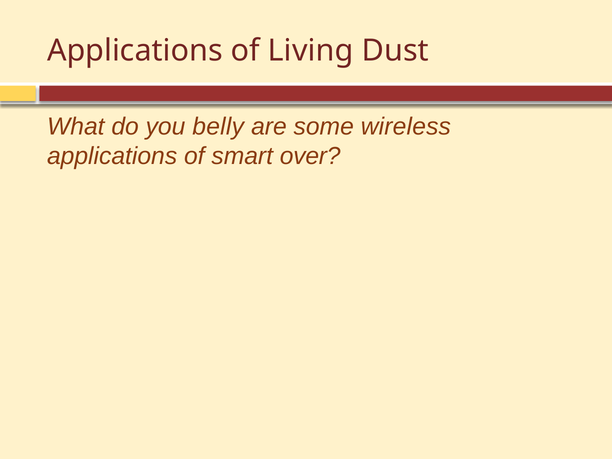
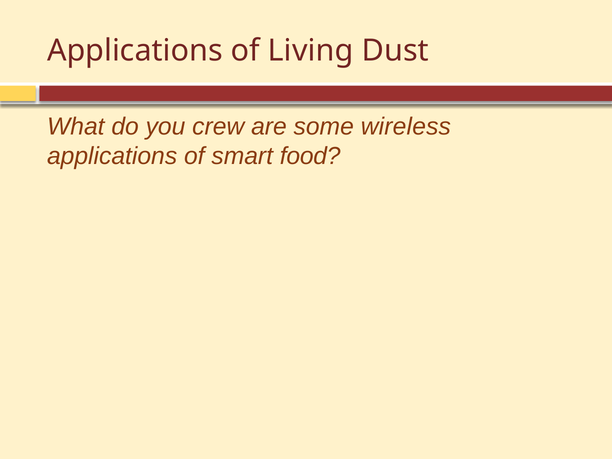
belly: belly -> crew (218, 127)
over: over -> food (310, 156)
